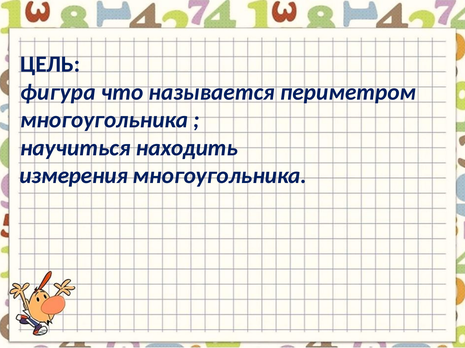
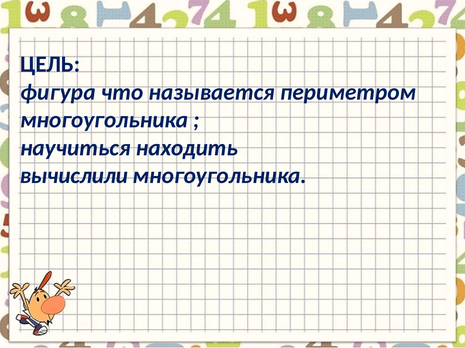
измерения: измерения -> вычислили (74, 176)
